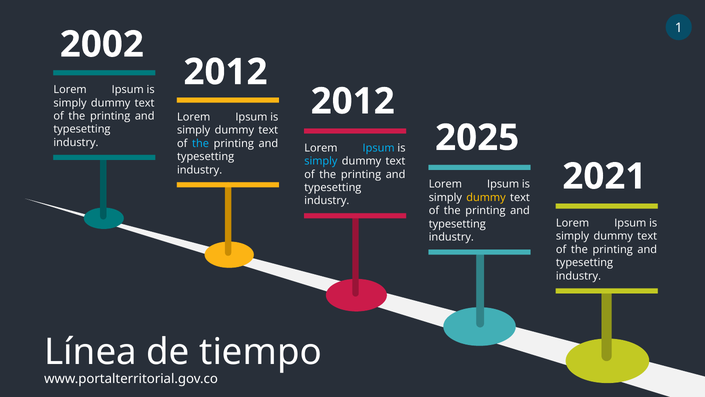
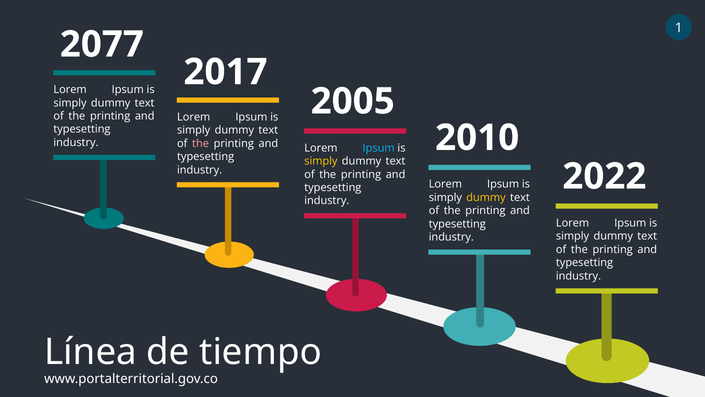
2002: 2002 -> 2077 (102, 44)
2012: 2012 -> 2017 (225, 72)
2012: 2012 -> 2005 (353, 101)
2025: 2025 -> 2010 (477, 138)
the colour: light blue -> pink (201, 143)
simply colour: light blue -> yellow (321, 161)
2021: 2021 -> 2022 (604, 176)
